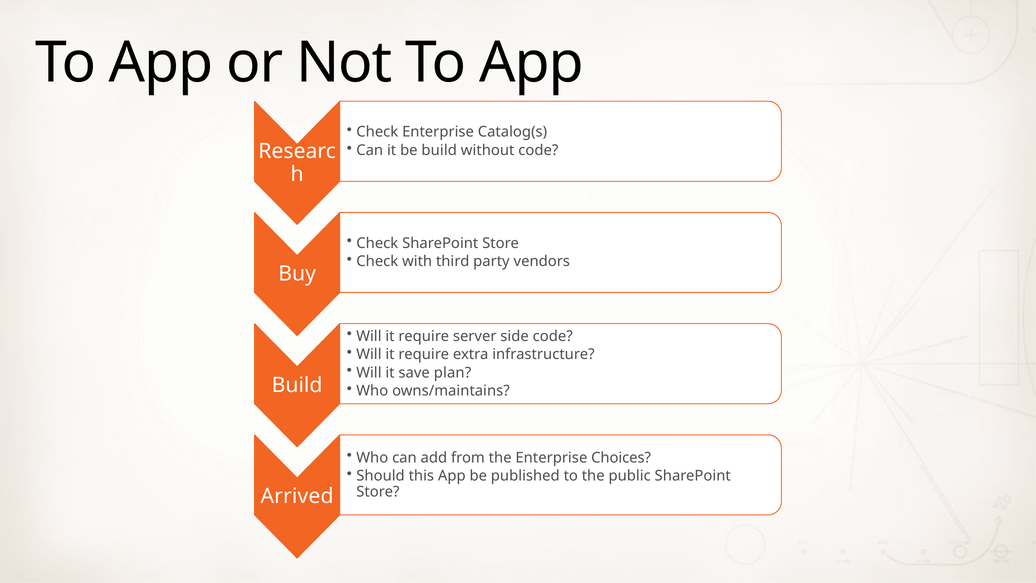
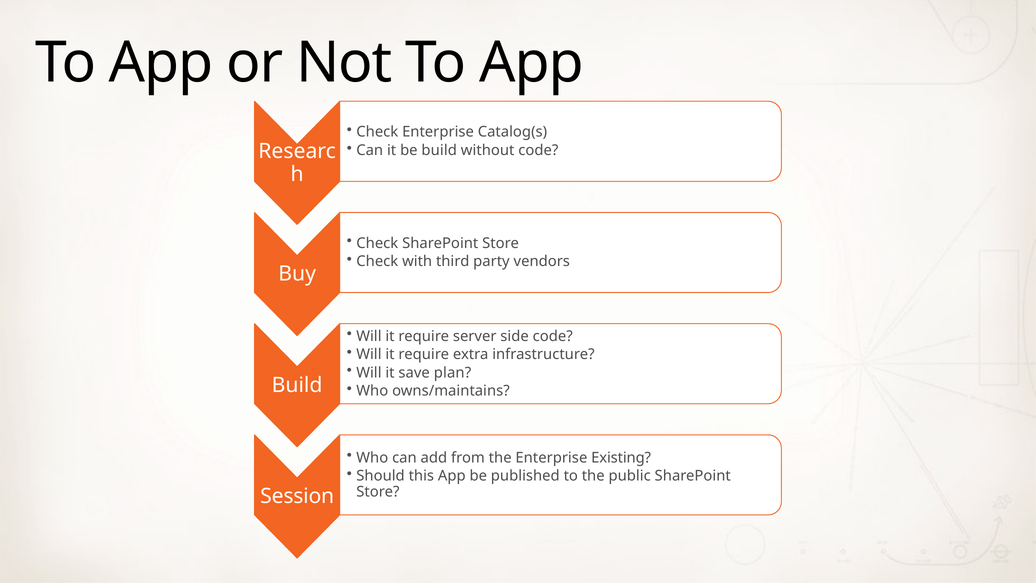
Choices: Choices -> Existing (621, 457)
Arrived: Arrived -> Session (297, 496)
